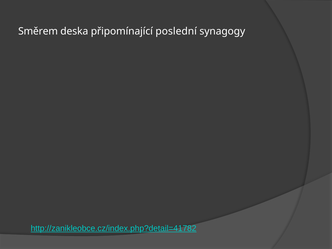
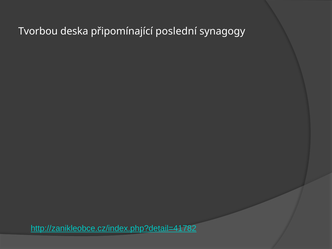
Směrem: Směrem -> Tvorbou (38, 31)
